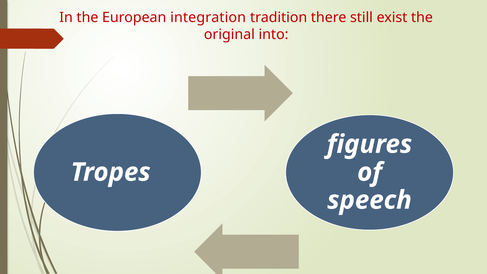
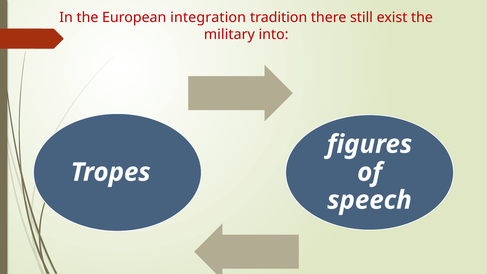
original: original -> military (229, 35)
